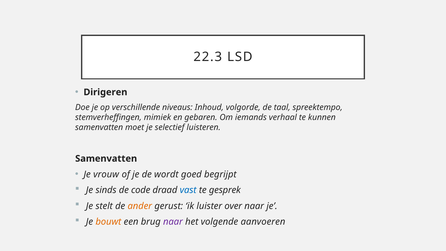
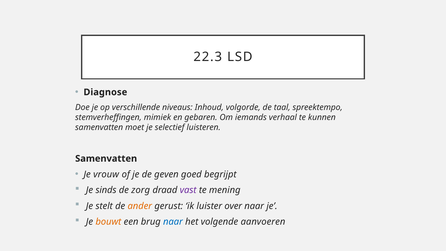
Dirigeren: Dirigeren -> Diagnose (105, 92)
wordt: wordt -> geven (166, 174)
code: code -> zorg (141, 190)
vast colour: blue -> purple (188, 190)
gesprek: gesprek -> mening (225, 190)
naar colour: purple -> blue (173, 222)
